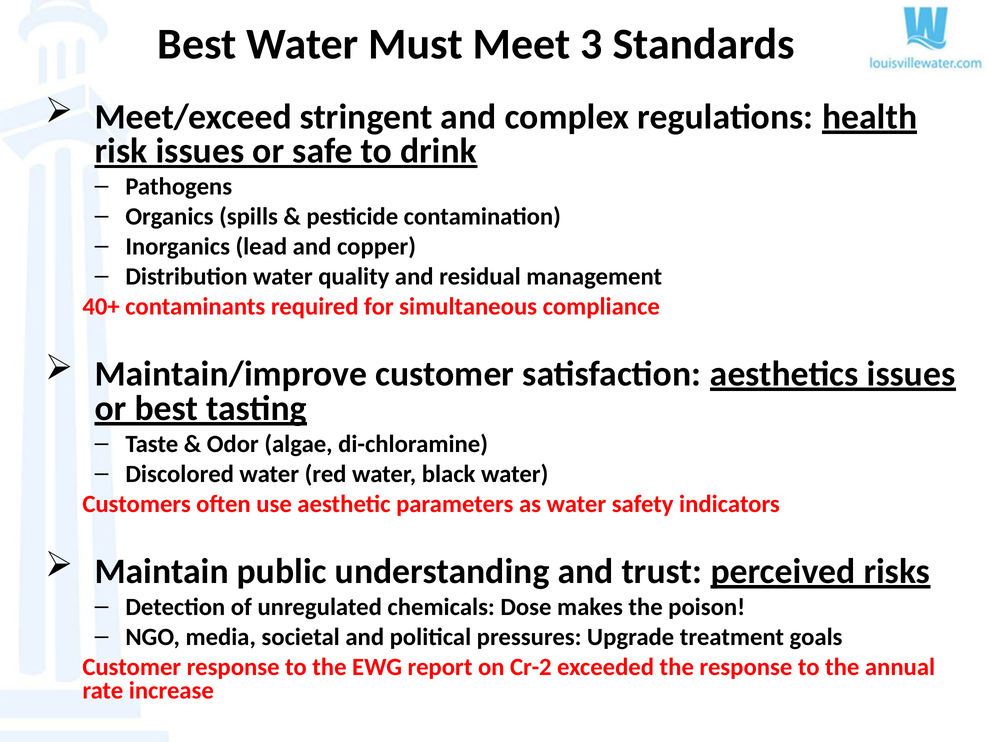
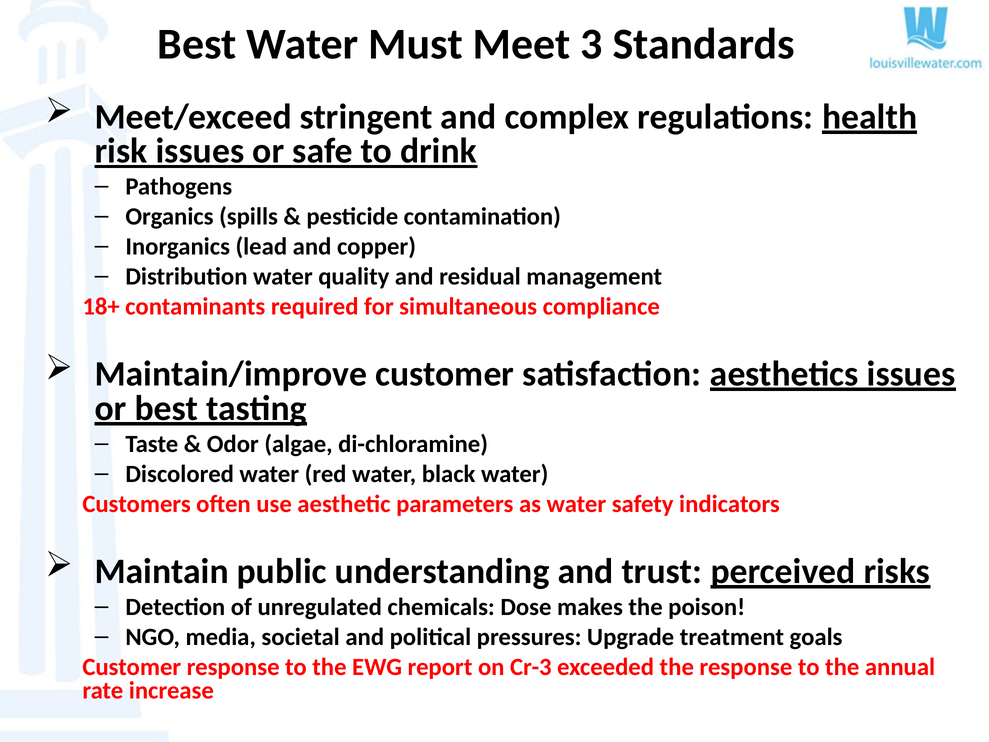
40+: 40+ -> 18+ (101, 307)
Cr-2: Cr-2 -> Cr-3 (531, 667)
